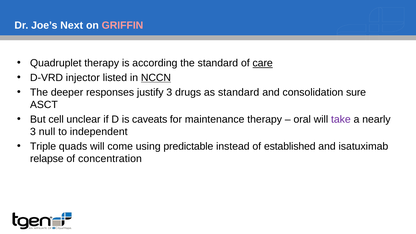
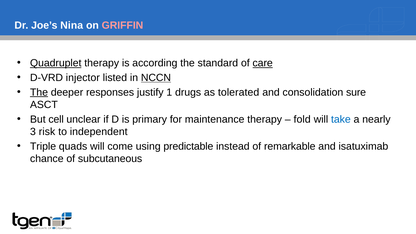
Next: Next -> Nina (72, 25)
Quadruplet underline: none -> present (56, 63)
The underline: none -> present (39, 92)
justify 3: 3 -> 1 (169, 92)
as standard: standard -> tolerated (239, 92)
caveats: caveats -> primary (150, 119)
oral: oral -> fold (302, 119)
take colour: purple -> blue (341, 119)
null: null -> risk (47, 132)
established: established -> remarkable (290, 146)
relapse: relapse -> chance (47, 159)
concentration: concentration -> subcutaneous (110, 159)
